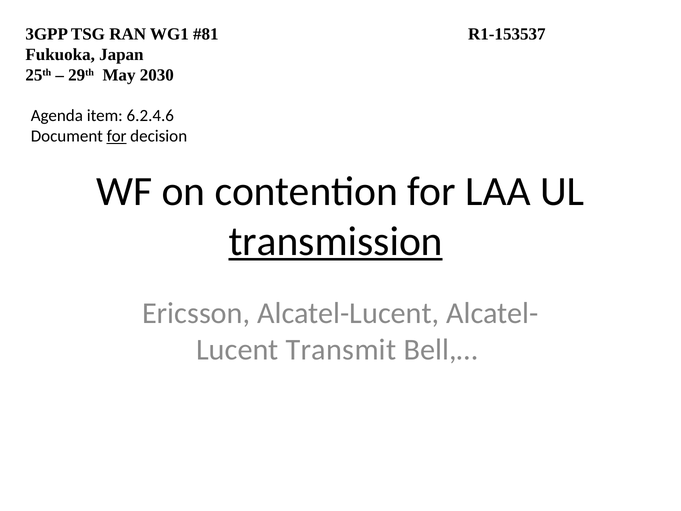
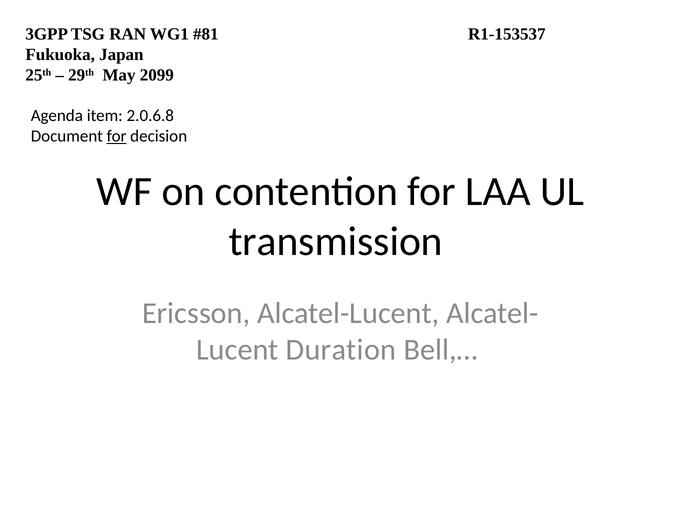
2030: 2030 -> 2099 (157, 75)
6.2.4.6: 6.2.4.6 -> 2.0.6.8 (150, 116)
transmission underline: present -> none (336, 241)
Transmit: Transmit -> Duration (341, 349)
